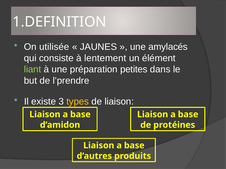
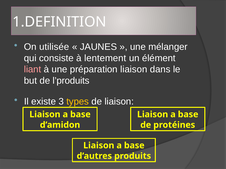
amylacés: amylacés -> mélanger (168, 47)
liant colour: light green -> pink (33, 70)
préparation petites: petites -> liaison (134, 70)
l’prendre: l’prendre -> l’produits (71, 81)
